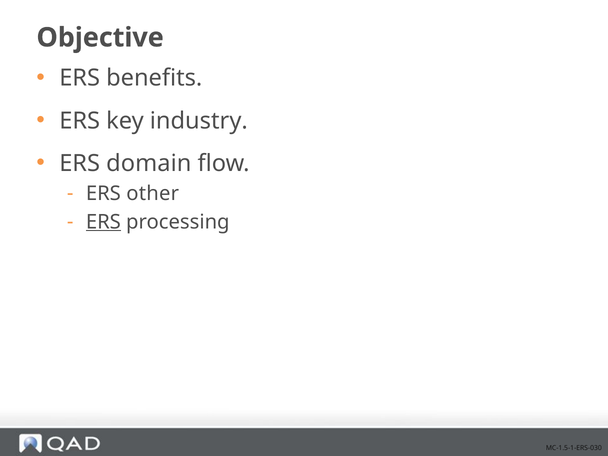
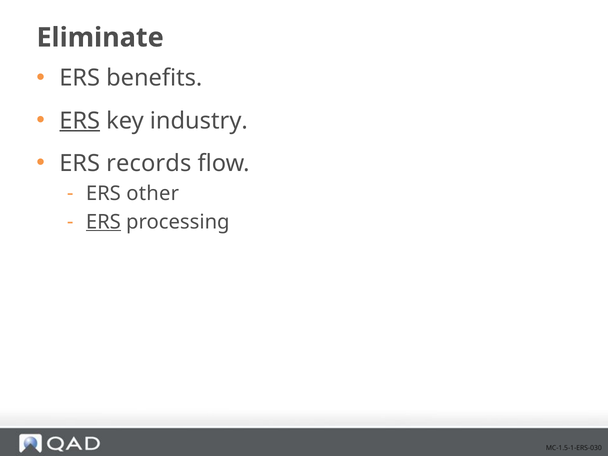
Objective: Objective -> Eliminate (100, 38)
ERS underline: none -> present (80, 121)
domain: domain -> records (149, 163)
